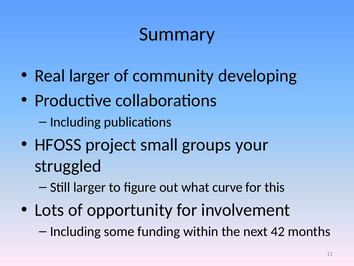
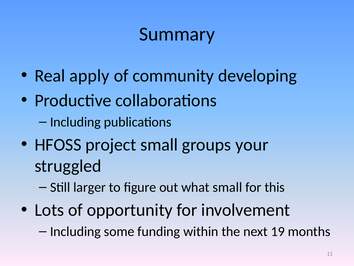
Real larger: larger -> apply (89, 76)
what curve: curve -> small (227, 187)
42: 42 -> 19 (278, 231)
